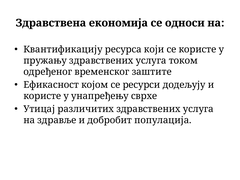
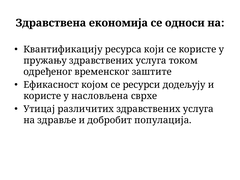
унапређењу: унапређењу -> насловљена (100, 96)
